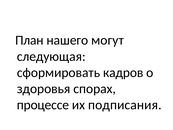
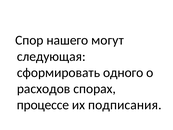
План: План -> Спор (29, 40)
кадров: кадров -> одного (123, 72)
здоровья: здоровья -> расходов (44, 89)
